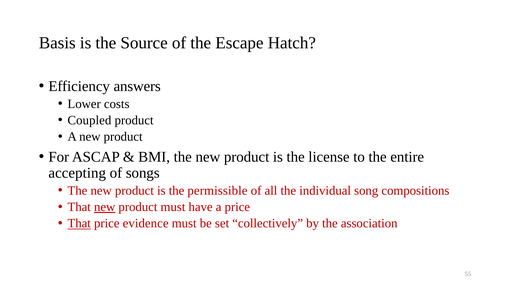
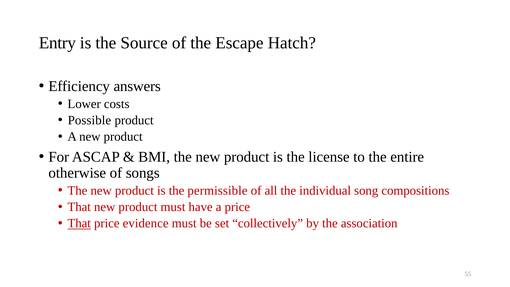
Basis: Basis -> Entry (57, 43)
Coupled: Coupled -> Possible (89, 120)
accepting: accepting -> otherwise (77, 173)
new underline: present -> none (105, 207)
